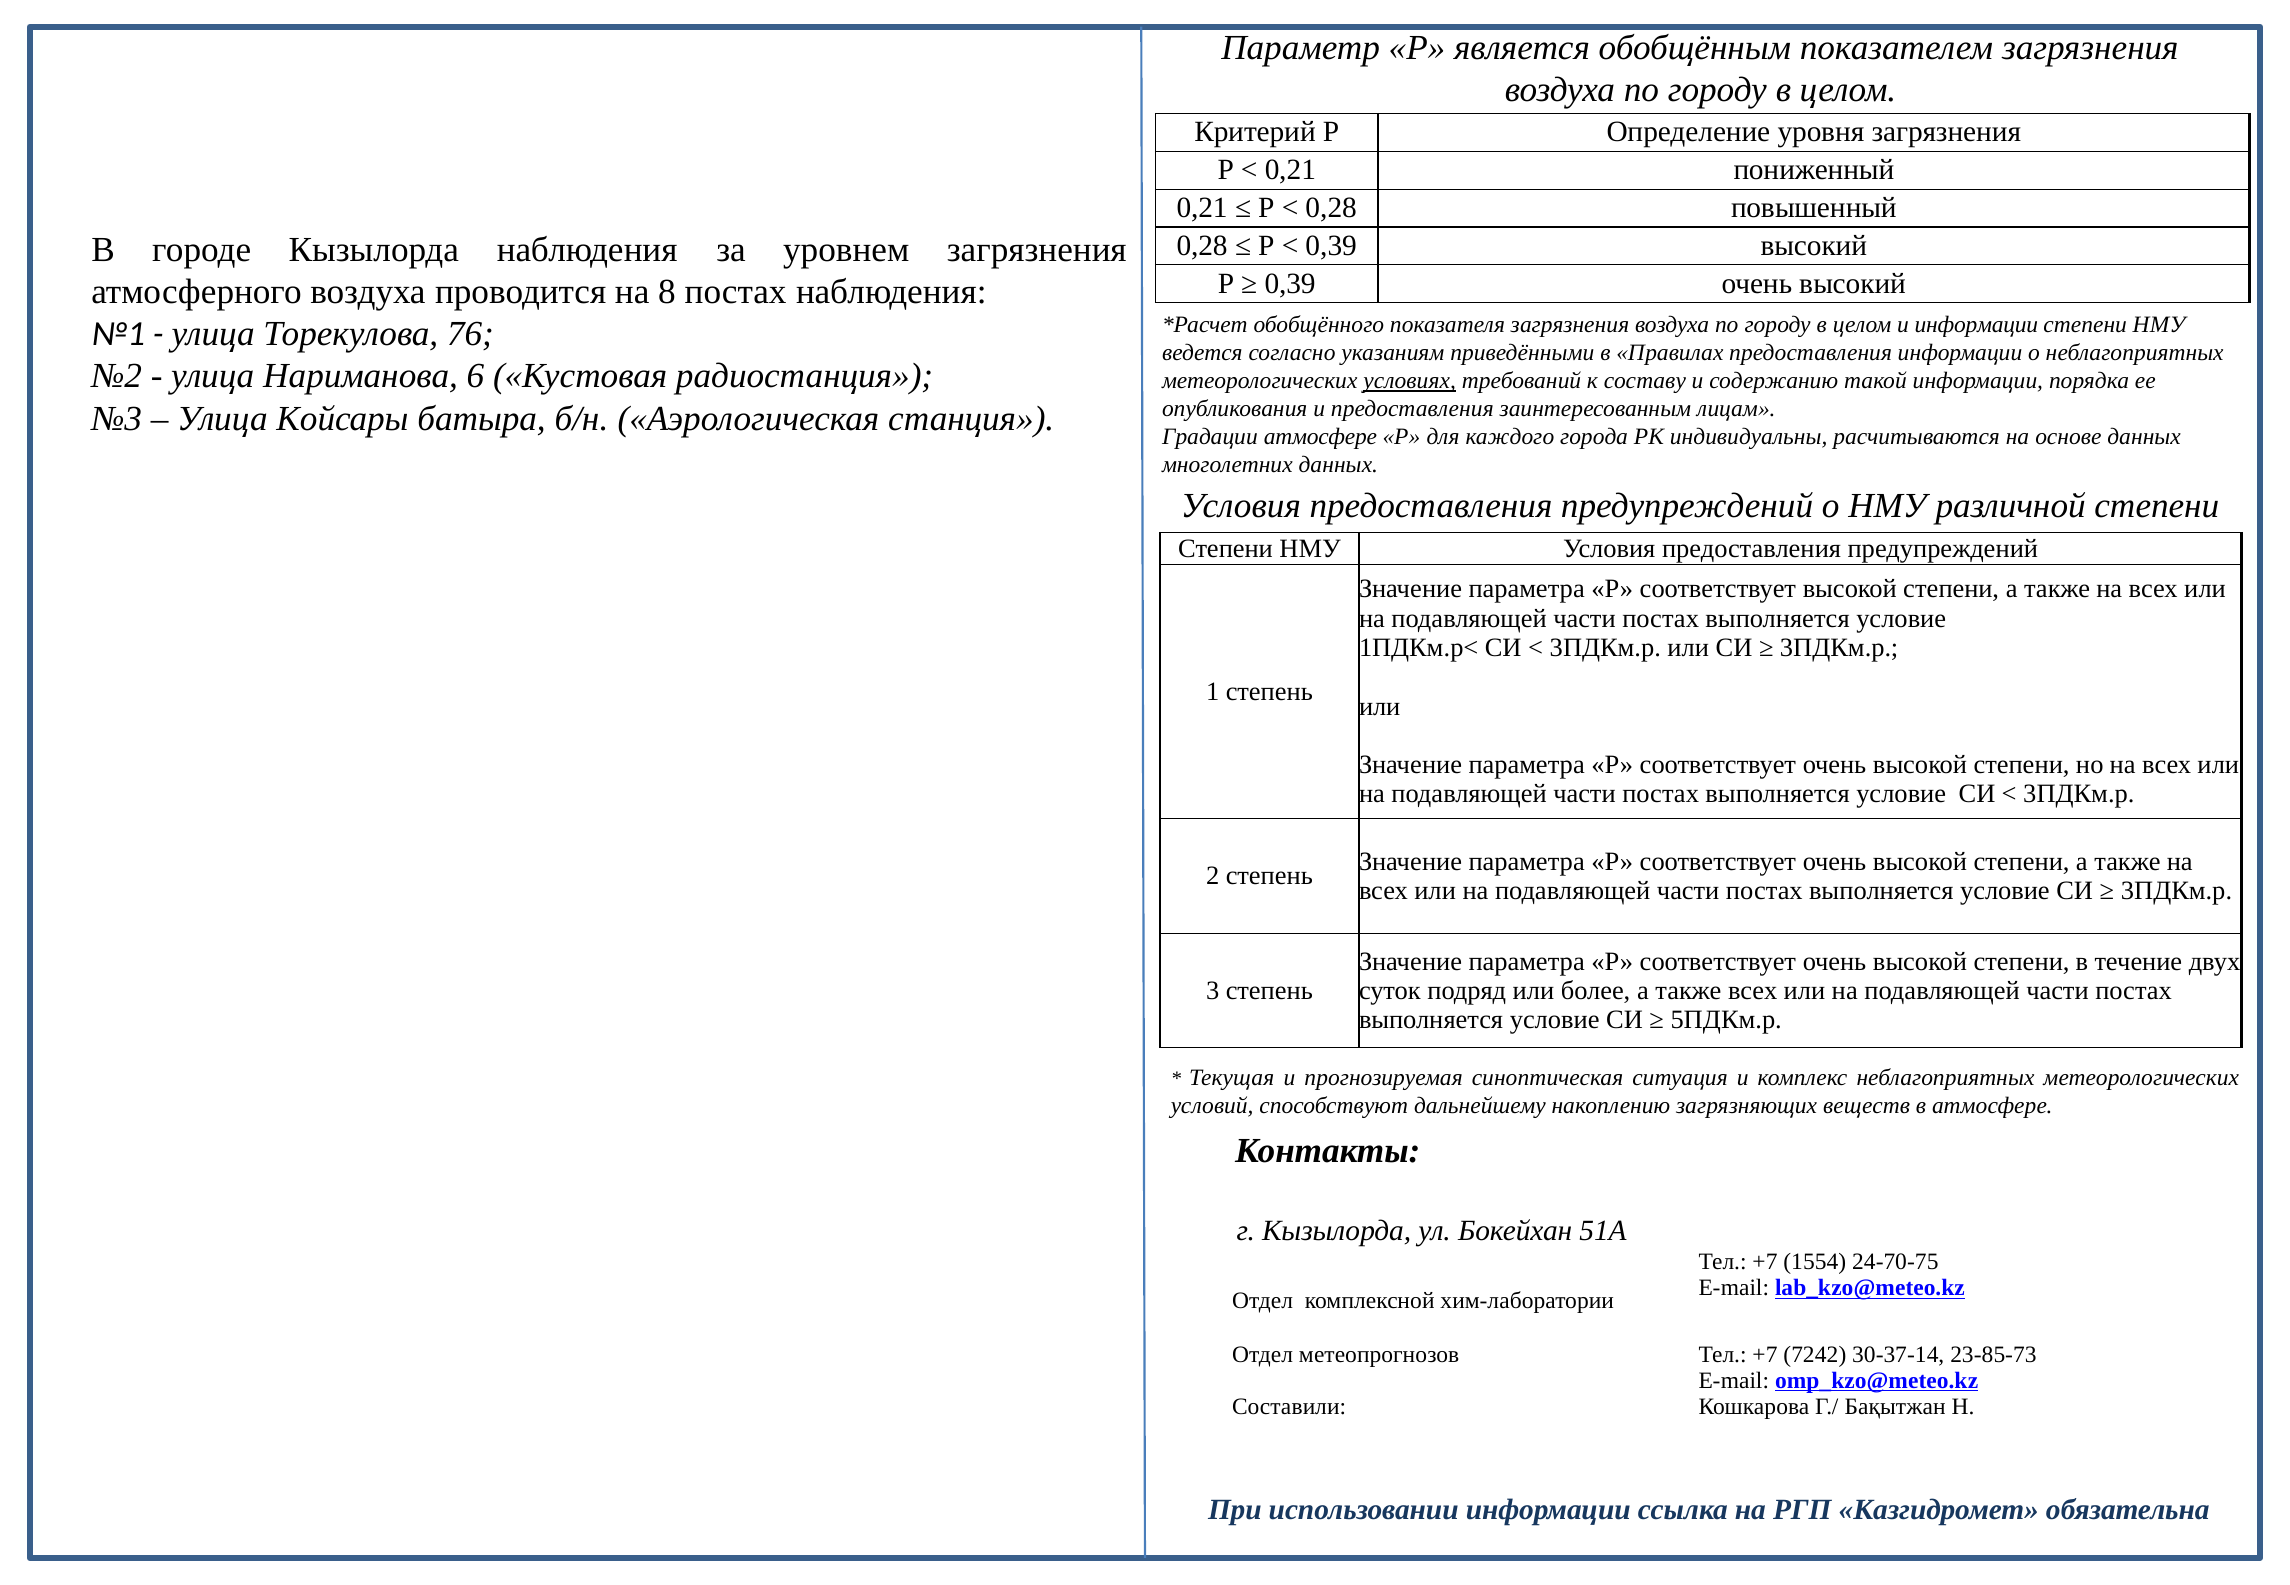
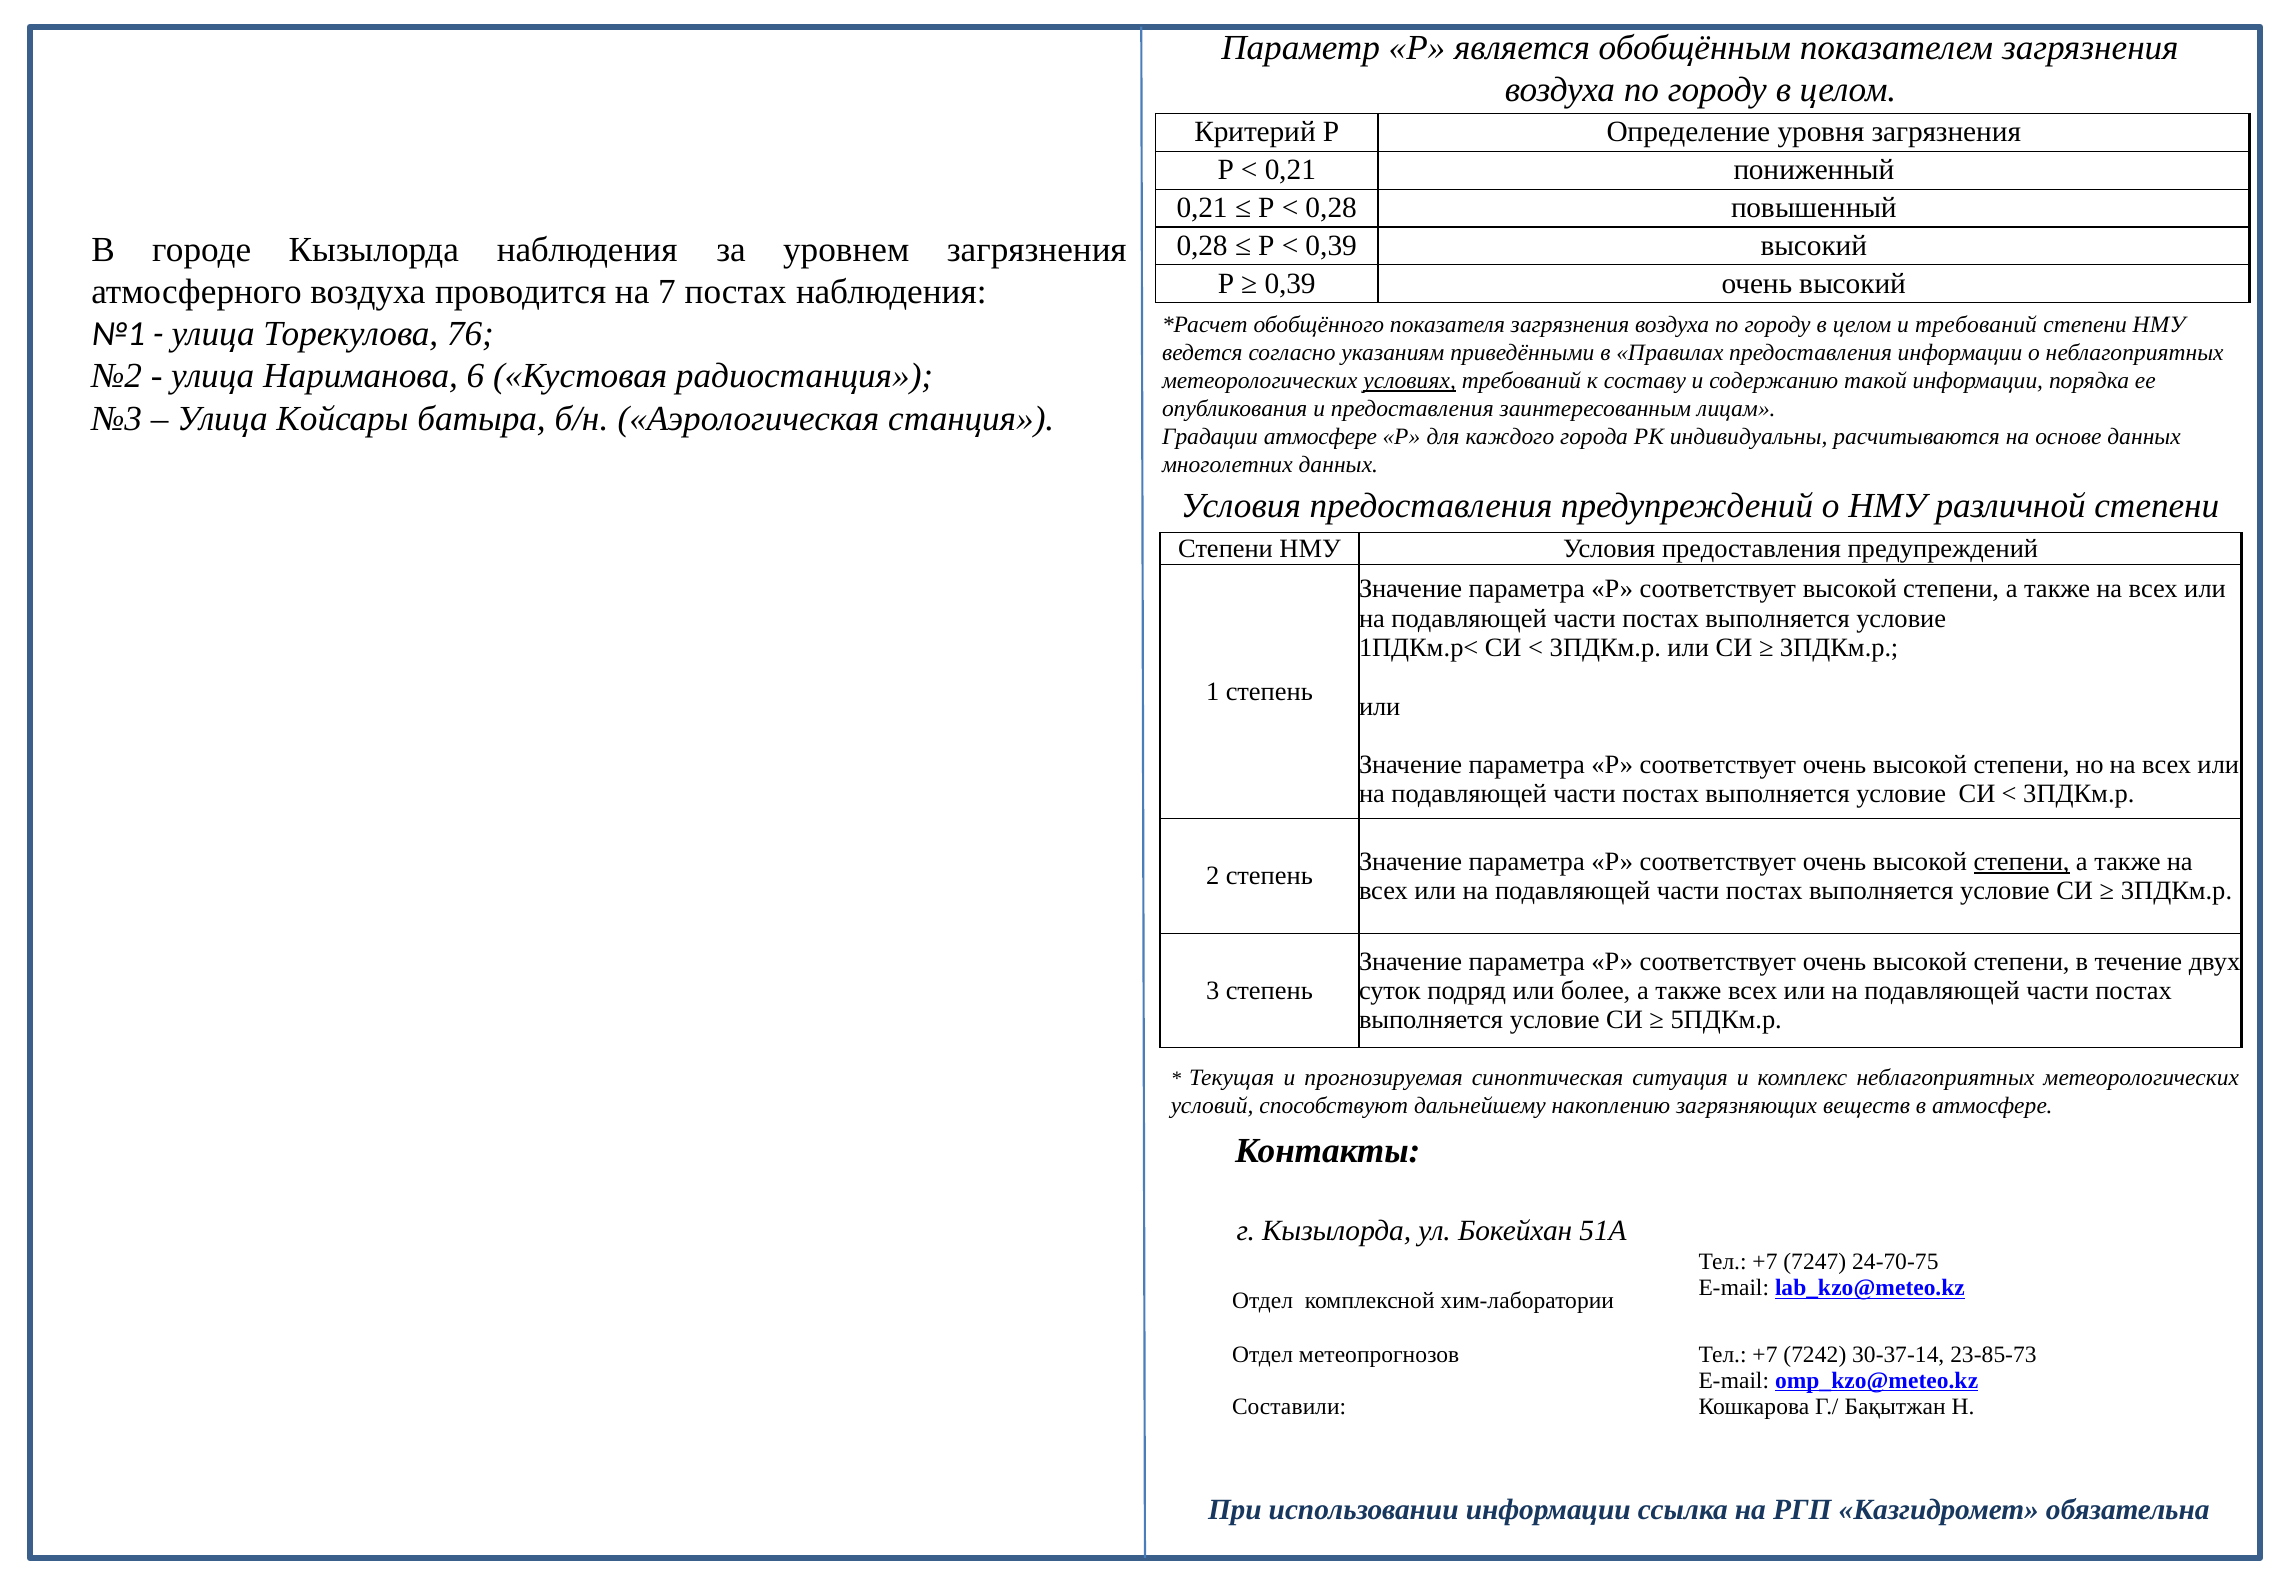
8: 8 -> 7 (667, 292)
и информации: информации -> требований (1976, 325)
степени underline: none -> present (2022, 862)
1554: 1554 -> 7247 (1815, 1262)
